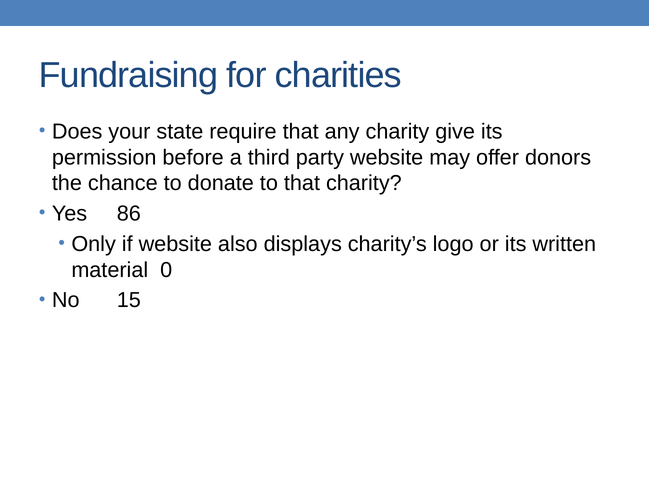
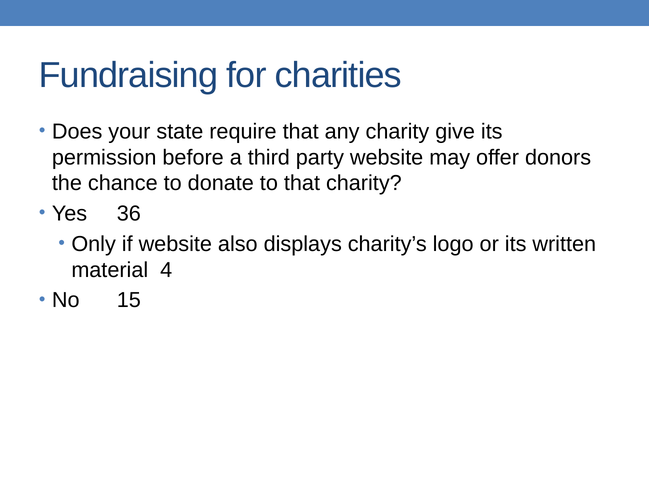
86: 86 -> 36 (129, 214)
0: 0 -> 4 (166, 270)
